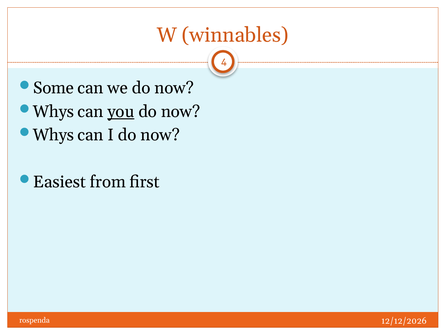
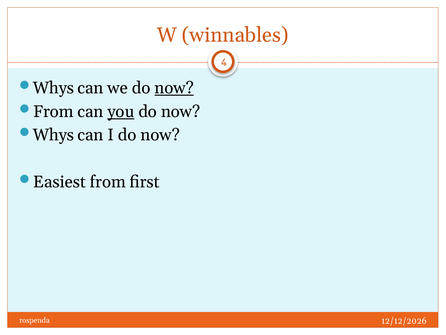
Some: Some -> Whys (53, 88)
now underline: none -> present (174, 88)
Whys: Whys -> From (53, 111)
